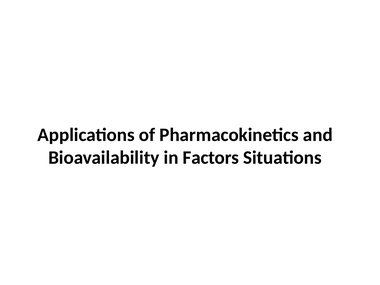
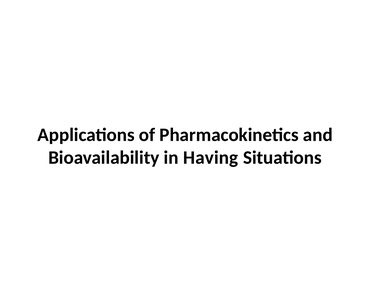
Factors: Factors -> Having (211, 158)
